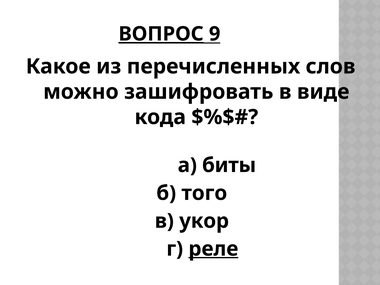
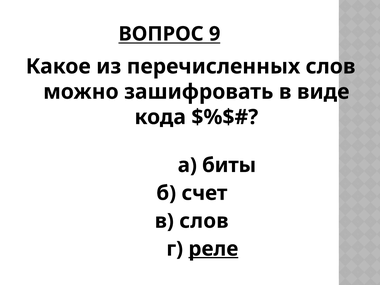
ВОПРОС underline: present -> none (161, 34)
того: того -> счет (204, 193)
в укор: укор -> слов (204, 221)
